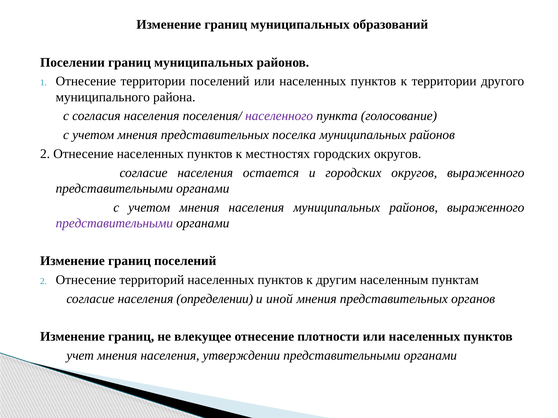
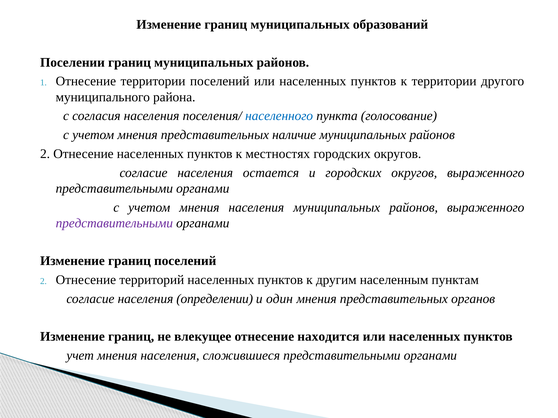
населенного colour: purple -> blue (279, 116)
поселка: поселка -> наличие (294, 135)
иной: иной -> один (279, 299)
плотности: плотности -> находится (328, 337)
утверждении: утверждении -> сложившиеся (241, 356)
